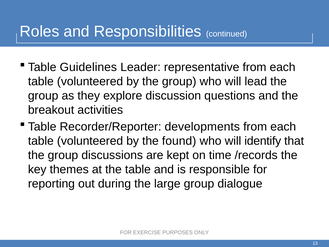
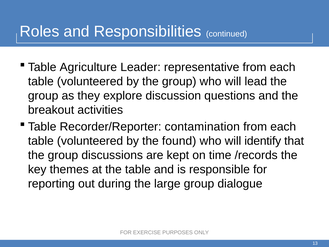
Guidelines: Guidelines -> Agriculture (88, 67)
developments: developments -> contamination (202, 127)
